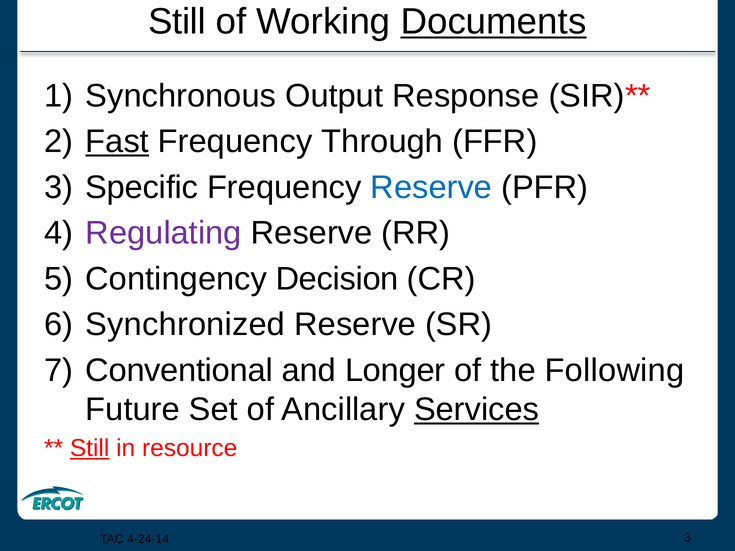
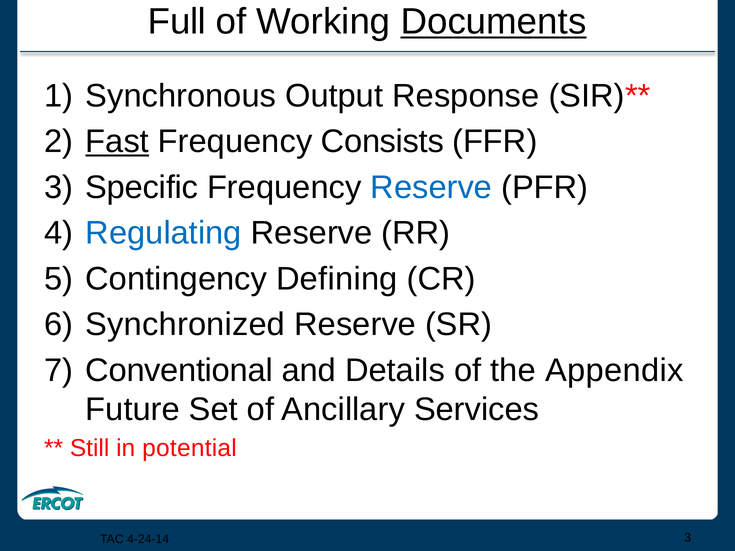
Still: Still -> Full (177, 22)
Through: Through -> Consists (382, 142)
Regulating colour: purple -> blue (164, 233)
Decision: Decision -> Defining (337, 279)
Longer: Longer -> Details (395, 371)
Following: Following -> Appendix (615, 371)
Services underline: present -> none (477, 410)
Still underline: present -> none (90, 448)
resource: resource -> potential (190, 448)
